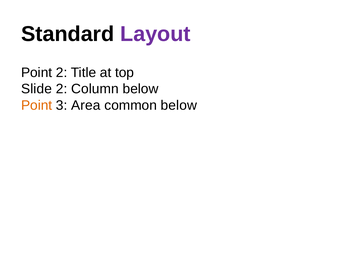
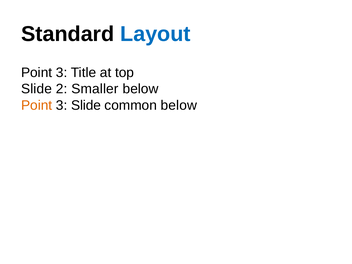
Layout colour: purple -> blue (155, 34)
2: 2 -> 3 (62, 72)
Column: Column -> Smaller (95, 89)
3 Area: Area -> Slide (86, 105)
